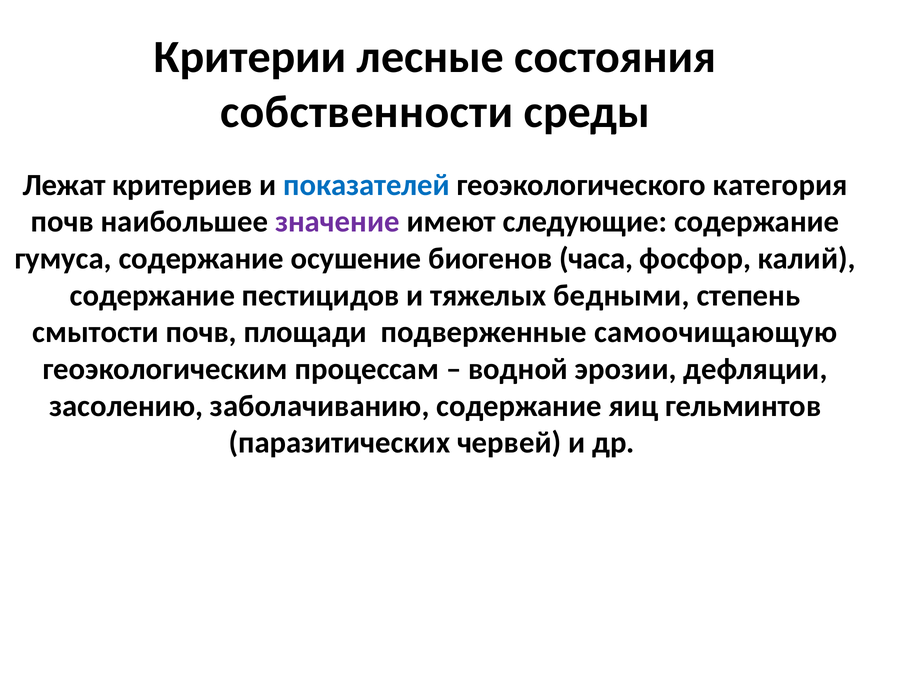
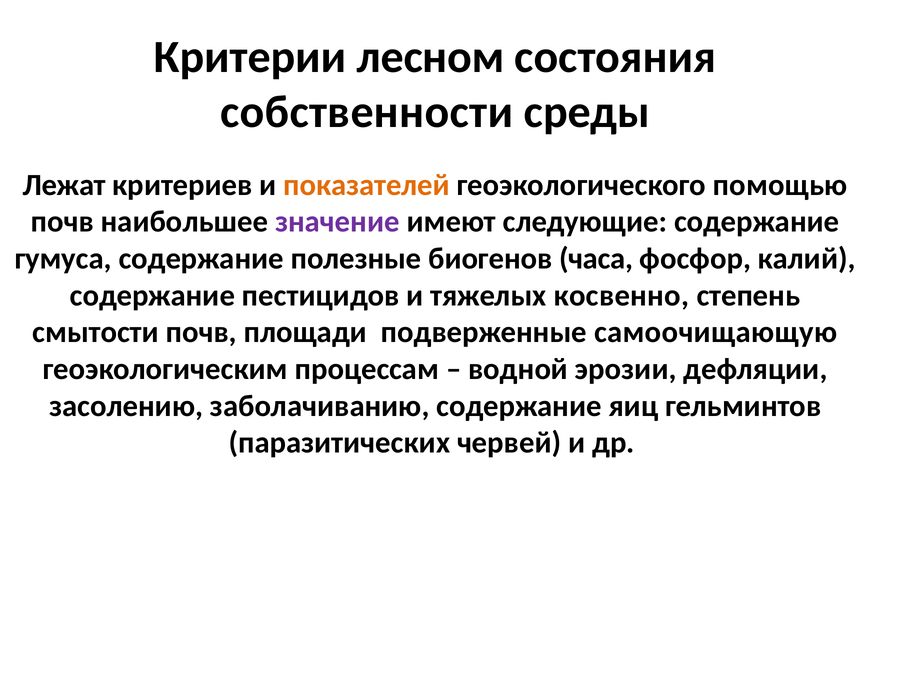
лесные: лесные -> лесном (431, 57)
показателей colour: blue -> orange (367, 185)
категория: категория -> помощью (780, 185)
осушение: осушение -> полезные (356, 258)
бедными: бедными -> косвенно (621, 295)
